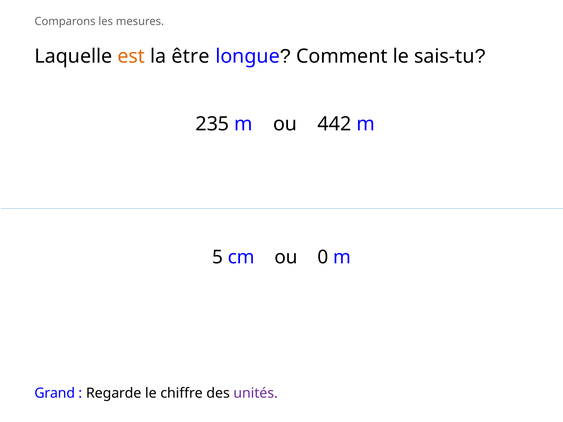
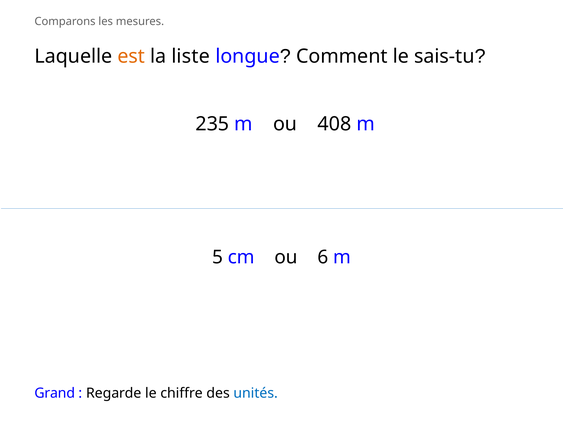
être: être -> liste (191, 57)
442: 442 -> 408 (334, 124)
0: 0 -> 6 (323, 257)
unités colour: purple -> blue (256, 393)
